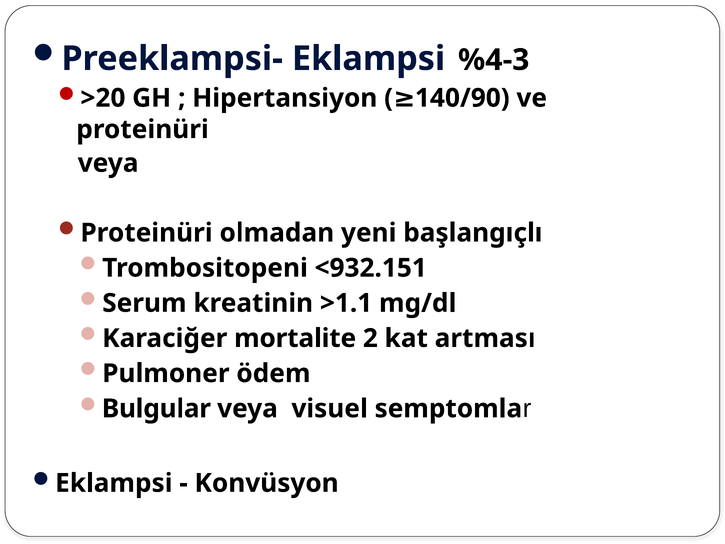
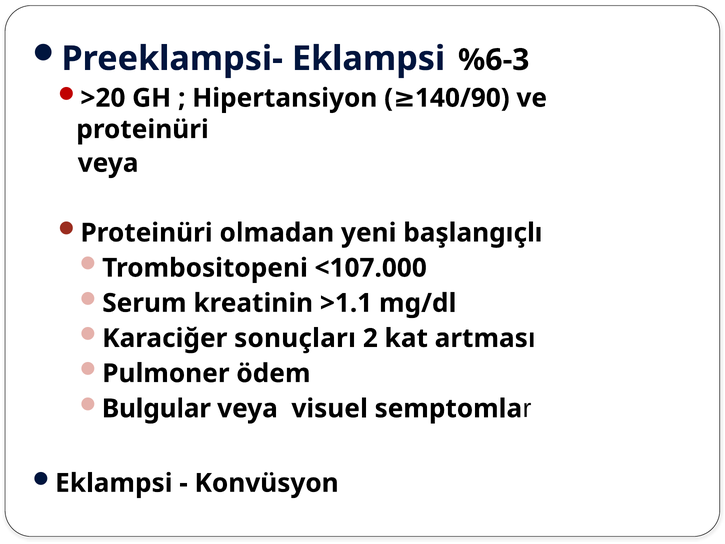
%4-3: %4-3 -> %6-3 (494, 60)
<932.151: <932.151 -> <107.000 (371, 268)
mortalite: mortalite -> sonuçları (295, 338)
